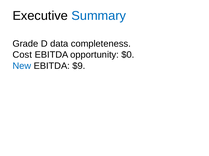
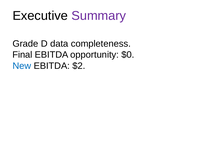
Summary colour: blue -> purple (99, 16)
Cost: Cost -> Final (22, 55)
$9: $9 -> $2 (79, 66)
